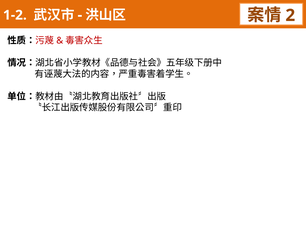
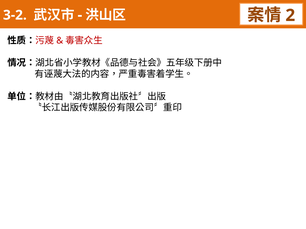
1-2: 1-2 -> 3-2 (15, 15)
